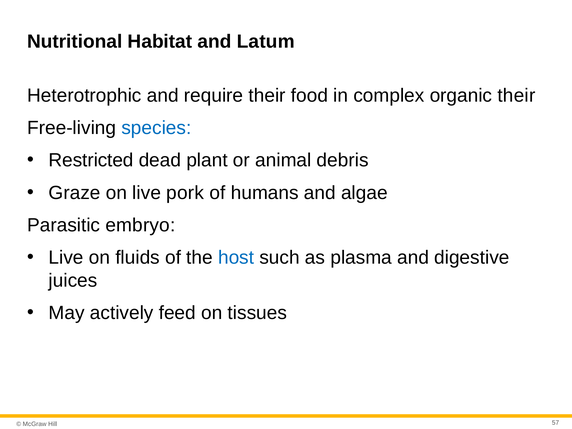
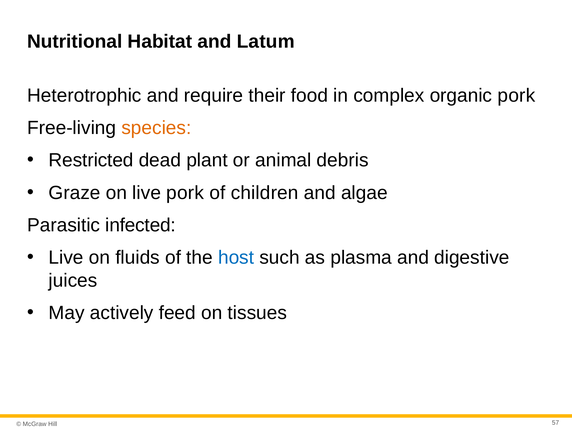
organic their: their -> pork (516, 95)
species colour: blue -> orange (156, 128)
humans: humans -> children (265, 193)
embryo: embryo -> infected (141, 225)
